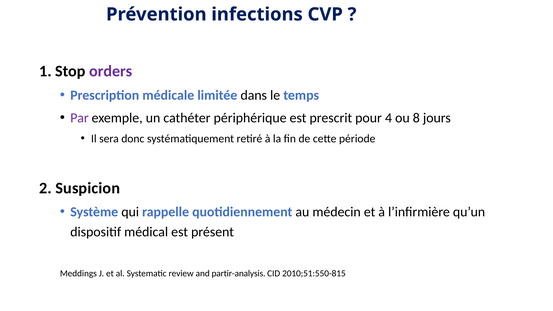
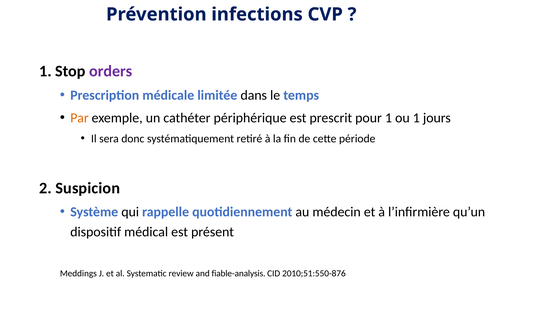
Par colour: purple -> orange (79, 118)
pour 4: 4 -> 1 (389, 118)
ou 8: 8 -> 1 (416, 118)
partir-analysis: partir-analysis -> fiable-analysis (239, 273)
2010;51:550-815: 2010;51:550-815 -> 2010;51:550-876 (314, 273)
